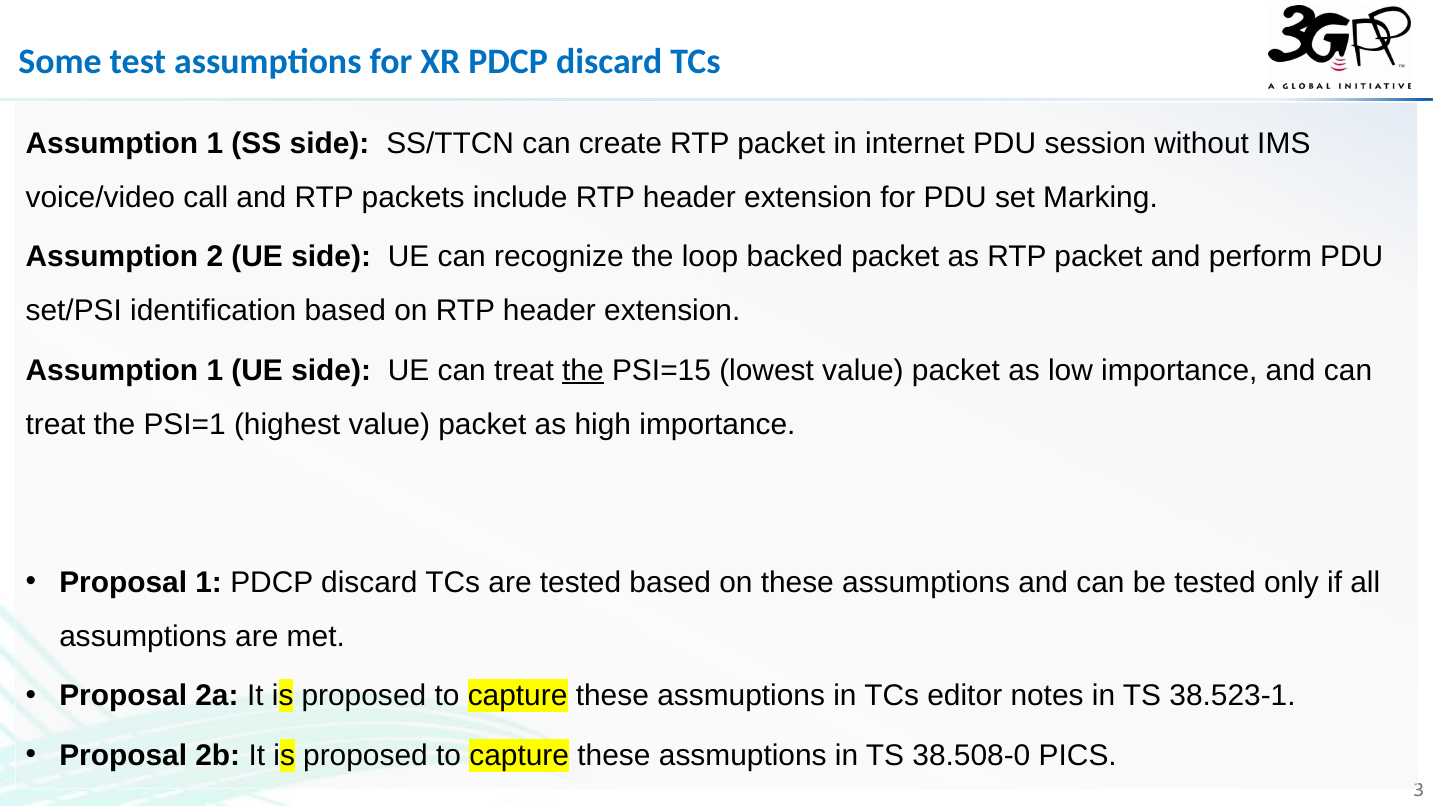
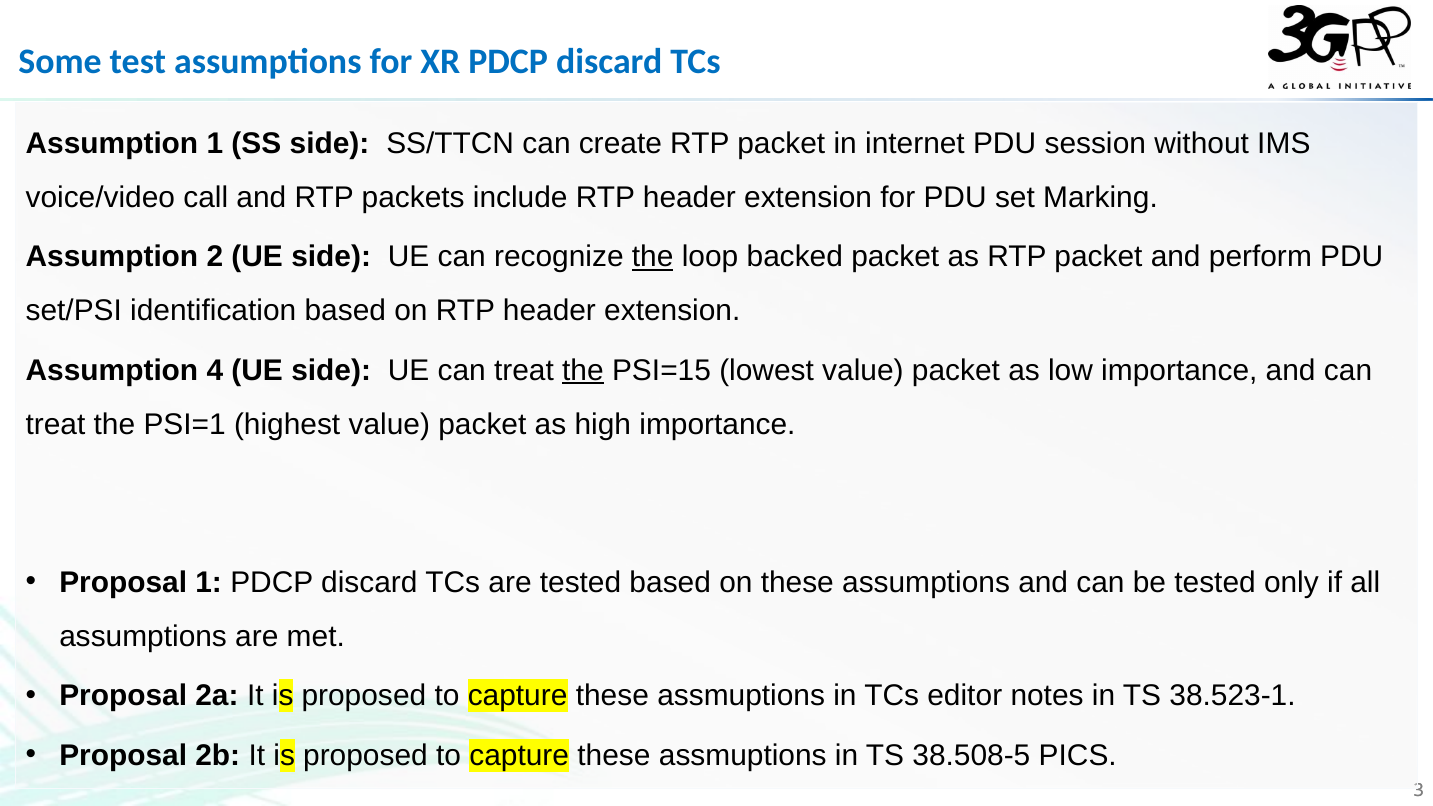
the underline: none -> present (653, 257)
1: 1 -> 4 (215, 370)
38.508-0: 38.508-0 -> 38.508-5 (971, 756)
